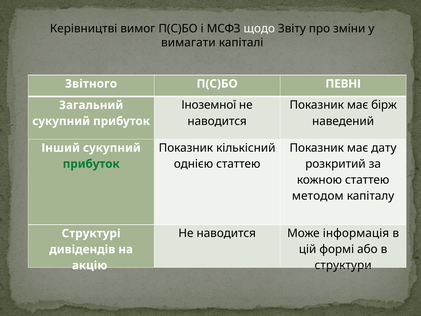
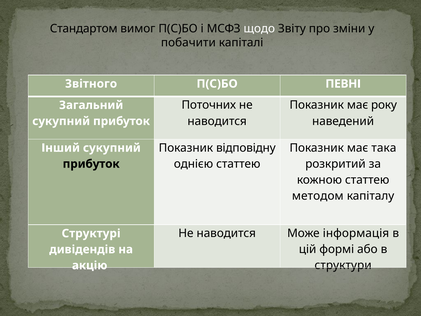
Керівництві: Керівництві -> Стандартом (84, 29)
вимагати: вимагати -> побачити (188, 43)
Іноземної: Іноземної -> Поточних (209, 105)
бірж: бірж -> року (384, 105)
кількісний: кількісний -> відповідну (246, 148)
дату: дату -> така (384, 148)
прибуток colour: green -> black (91, 164)
